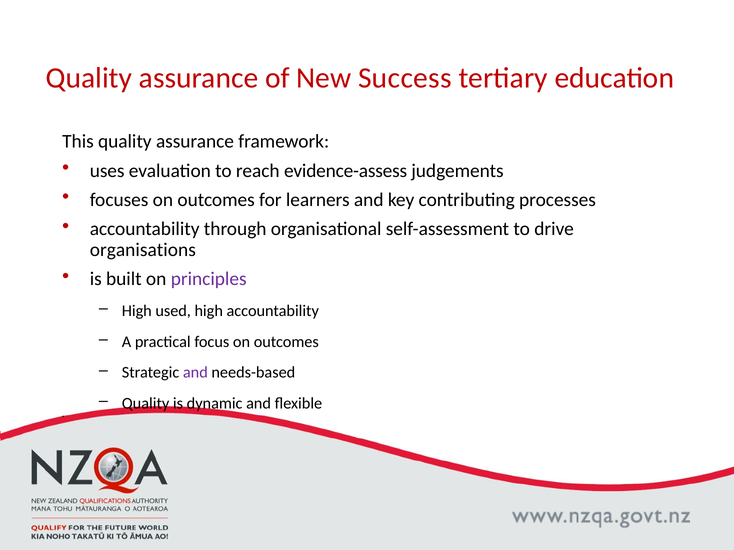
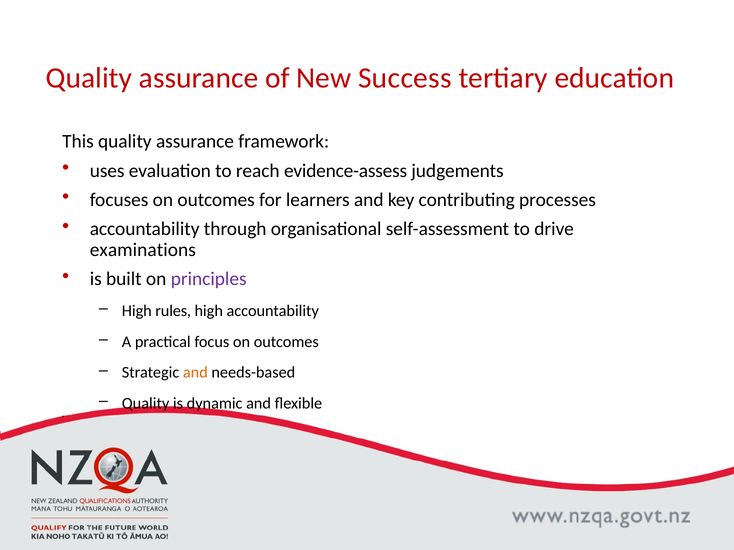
organisations: organisations -> examinations (143, 250)
used: used -> rules (173, 311)
and colour: purple -> orange (195, 373)
